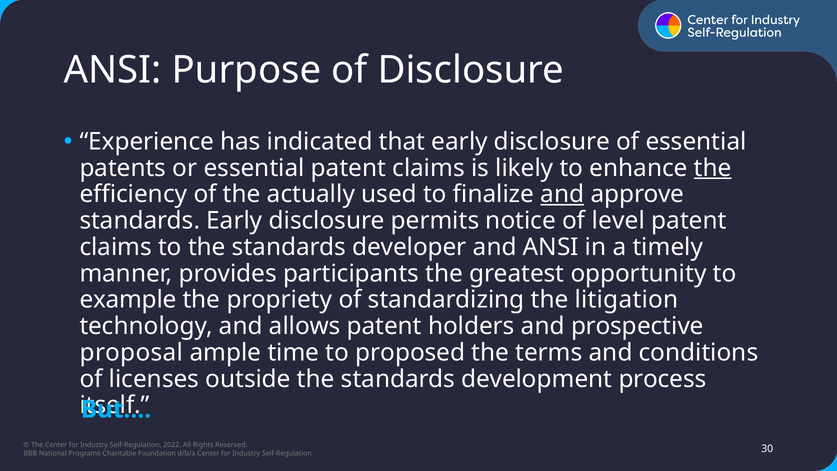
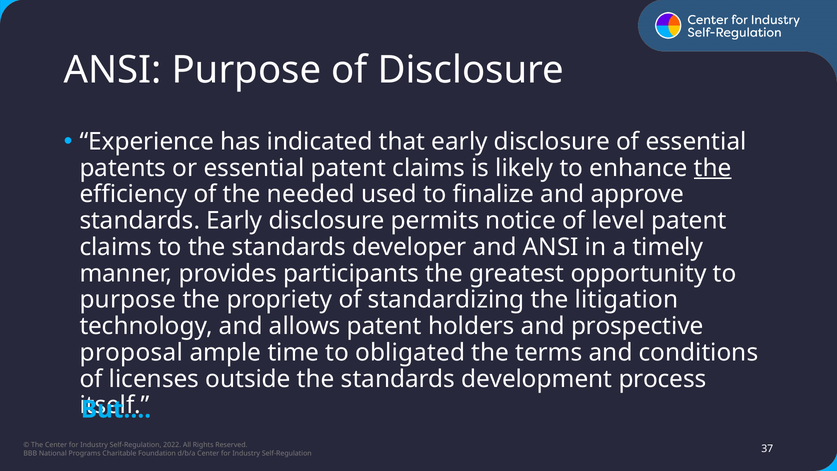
actually: actually -> needed (311, 194)
and underline: present -> none (562, 194)
example: example -> purpose (128, 300)
proposed: proposed -> obligated (410, 352)
30: 30 -> 37 (767, 449)
